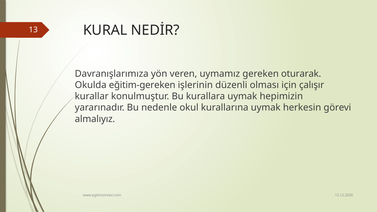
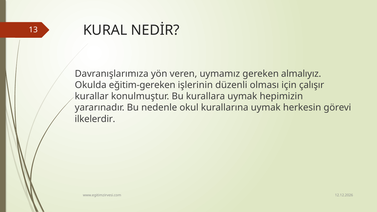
oturarak: oturarak -> almalıyız (301, 74)
almalıyız: almalıyız -> ilkelerdir (95, 119)
